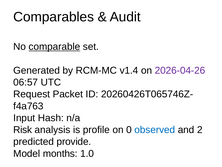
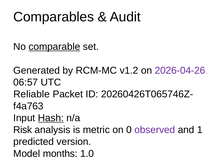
v1.4: v1.4 -> v1.2 (129, 70)
Request: Request -> Reliable (32, 94)
Hash underline: none -> present (51, 118)
profile: profile -> metric (96, 129)
observed colour: blue -> purple (155, 129)
2: 2 -> 1 (200, 129)
provide: provide -> version (74, 141)
